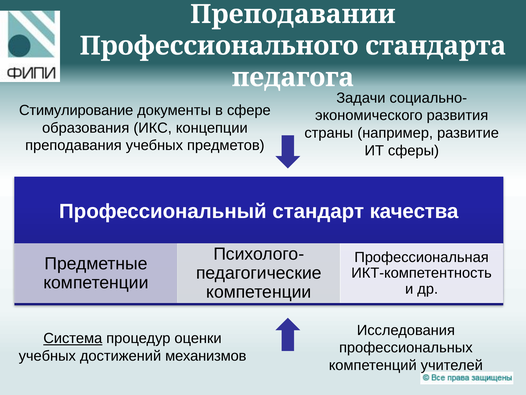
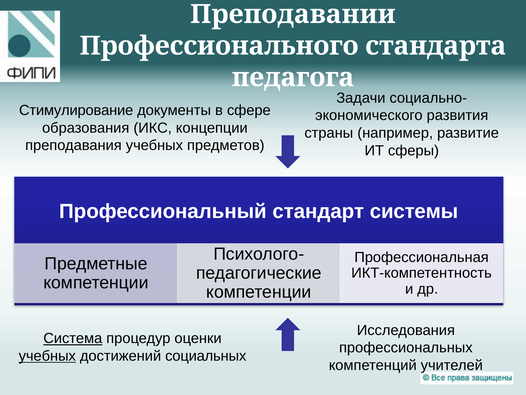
качества: качества -> системы (414, 211)
учебных underline: none -> present (47, 356)
механизмов: механизмов -> социальных (206, 356)
